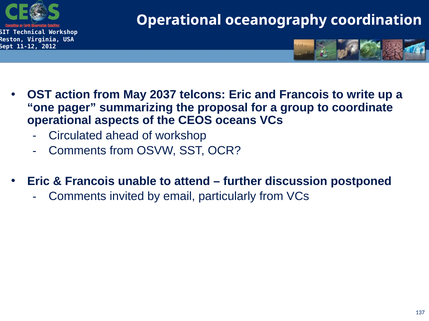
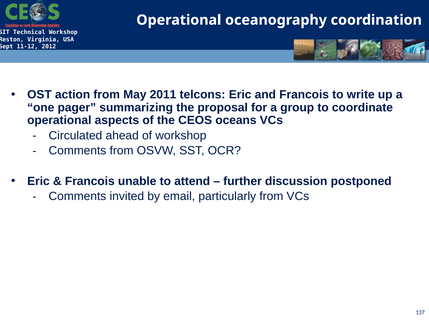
2037: 2037 -> 2011 (163, 95)
